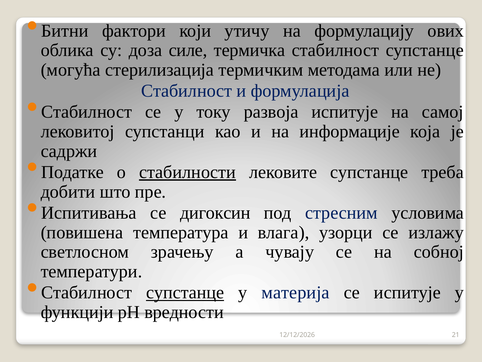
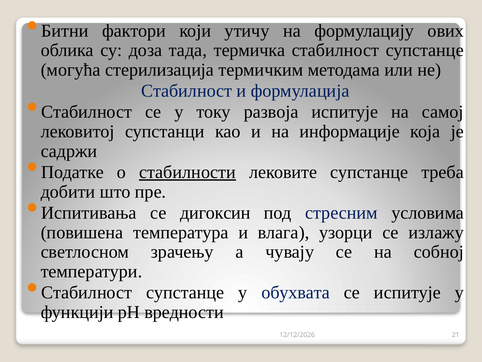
силе: силе -> тада (188, 50)
супстанце underline: present -> none (185, 292)
материја: материја -> обухвата (296, 292)
